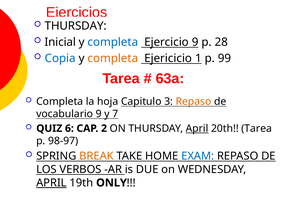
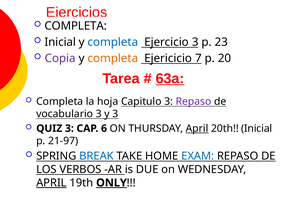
THURSDAY: THURSDAY -> COMPLETA (76, 26)
Ejercicio 9: 9 -> 3 (195, 42)
28: 28 -> 23 (221, 42)
Copia colour: blue -> purple (60, 58)
1: 1 -> 7 (198, 58)
99: 99 -> 20 (224, 58)
63a underline: none -> present (170, 79)
Repaso colour: orange -> purple (193, 102)
vocabulario 9: 9 -> 3 (99, 114)
y 7: 7 -> 3 (115, 114)
QUIZ 6: 6 -> 3 (69, 129)
2: 2 -> 6 (104, 129)
20th Tarea: Tarea -> Inicial (257, 129)
98-97: 98-97 -> 21-97 (63, 141)
BREAK colour: orange -> blue (96, 156)
ONLY underline: none -> present (111, 183)
